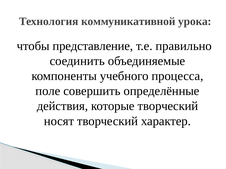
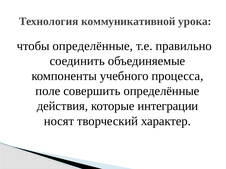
чтобы представление: представление -> определённые (93, 46)
которые творческий: творческий -> интеграции (168, 106)
